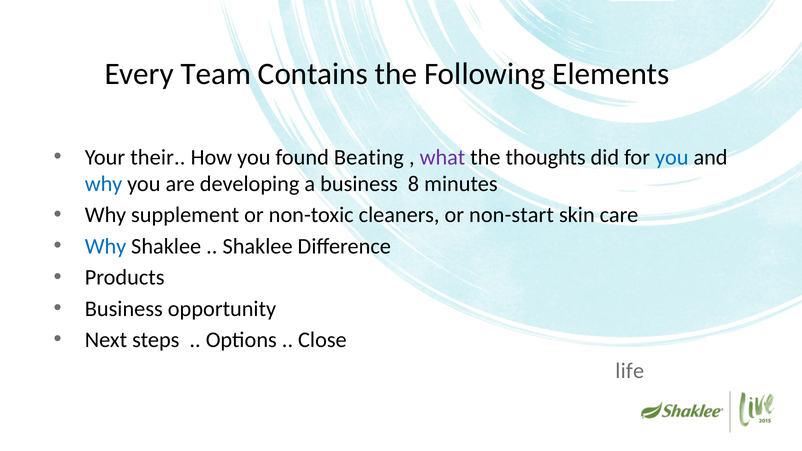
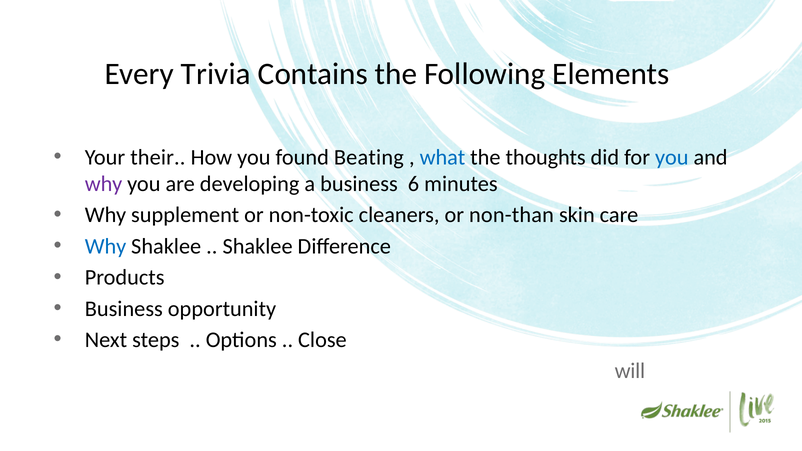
Team: Team -> Trivia (216, 74)
what colour: purple -> blue (442, 157)
why colour: blue -> purple (104, 184)
8: 8 -> 6 (413, 184)
non-start: non-start -> non-than (511, 215)
life: life -> will (630, 371)
